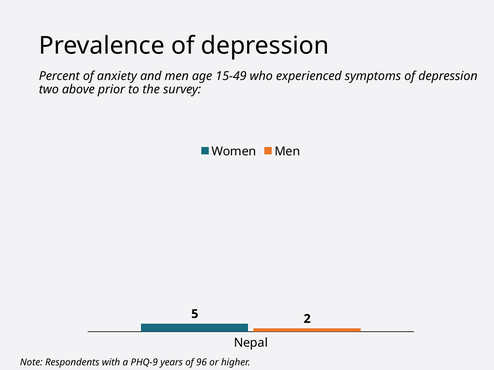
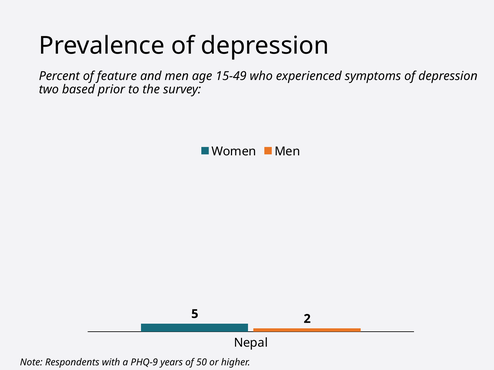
anxiety: anxiety -> feature (117, 76)
above: above -> based (78, 90)
96: 96 -> 50 (202, 363)
